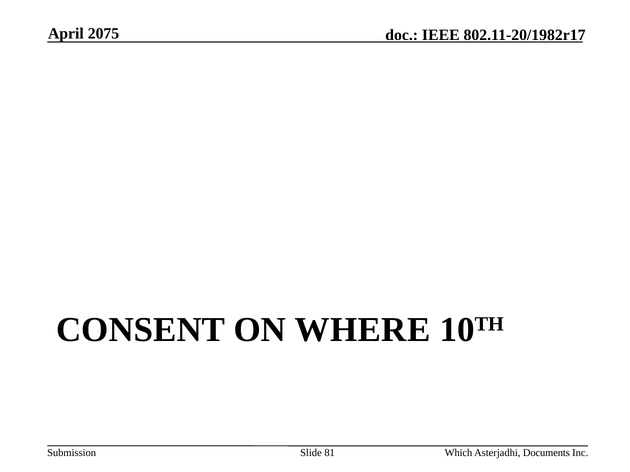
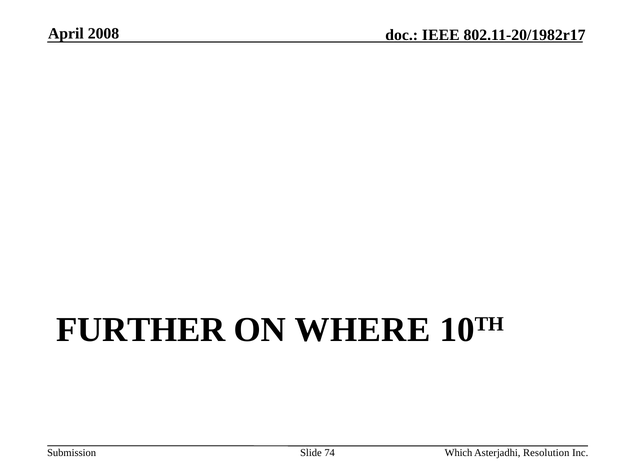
2075: 2075 -> 2008 (104, 33)
CONSENT: CONSENT -> FURTHER (141, 330)
81: 81 -> 74 (330, 453)
Documents: Documents -> Resolution (546, 453)
